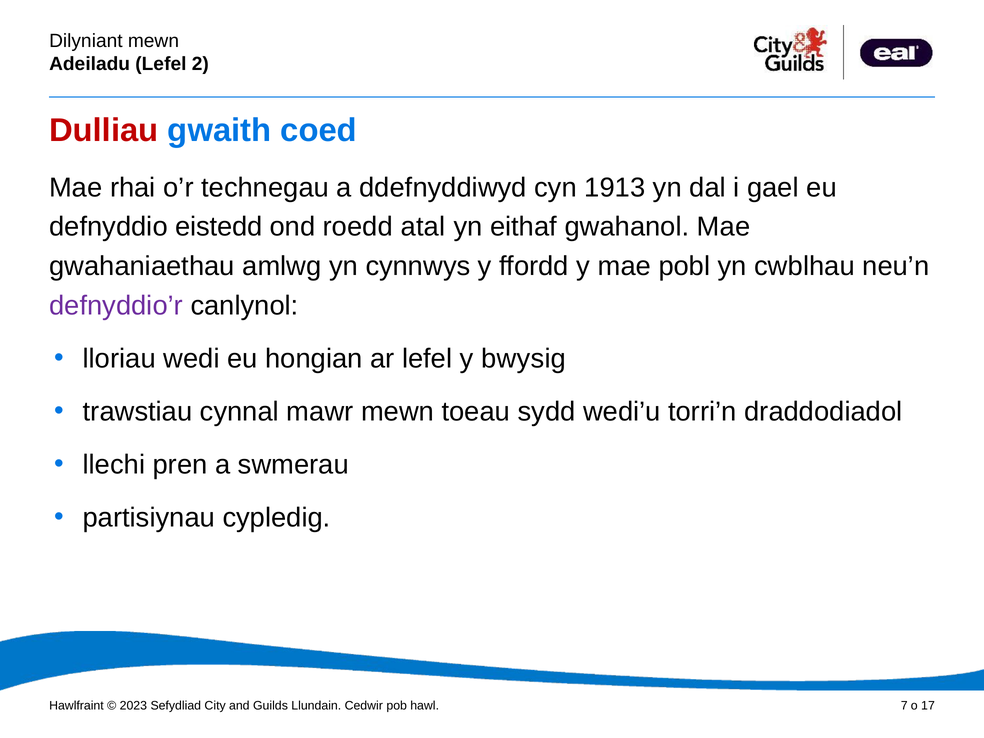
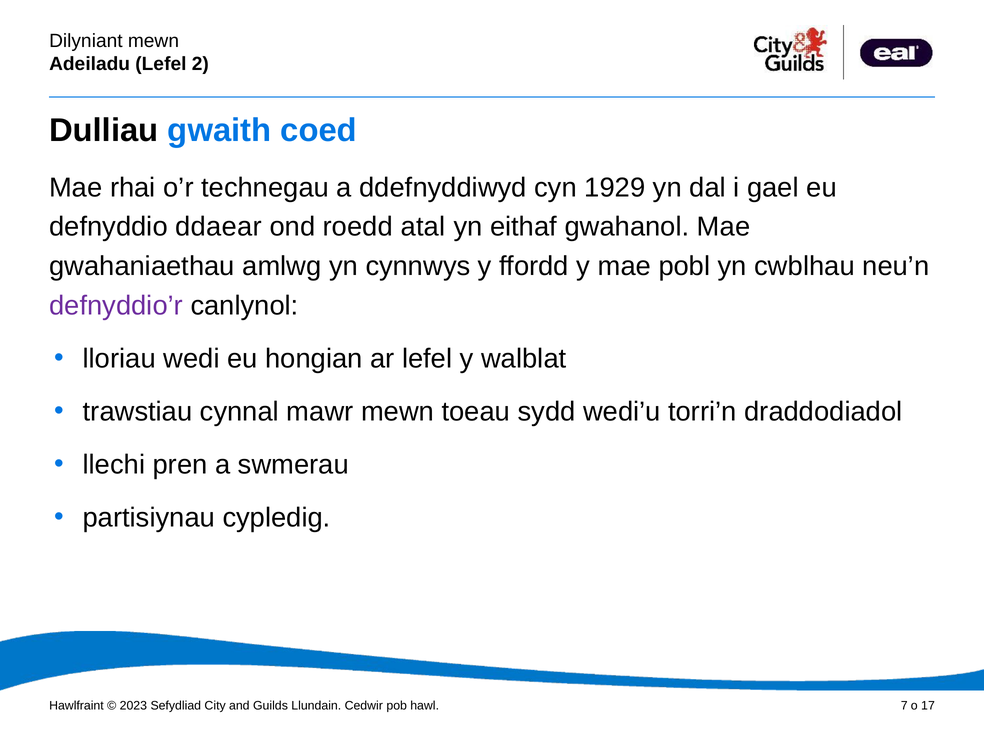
Dulliau colour: red -> black (104, 130)
1913: 1913 -> 1929 (615, 188)
eistedd: eistedd -> ddaear (219, 227)
bwysig: bwysig -> walblat (524, 359)
